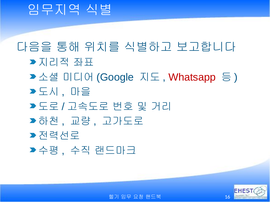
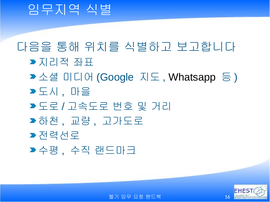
Whatsapp colour: red -> black (192, 77)
